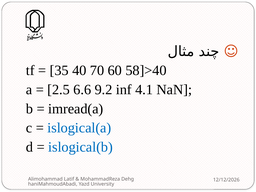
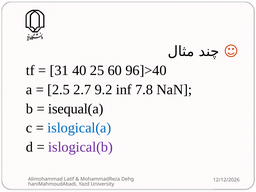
35: 35 -> 31 (59, 70)
70: 70 -> 25 (97, 70)
58]>40: 58]>40 -> 96]>40 (146, 70)
6.6: 6.6 -> 2.7 (82, 90)
4.1: 4.1 -> 7.8 (144, 90)
imread(a: imread(a -> isequal(a (76, 109)
islogical(b colour: blue -> purple (80, 147)
